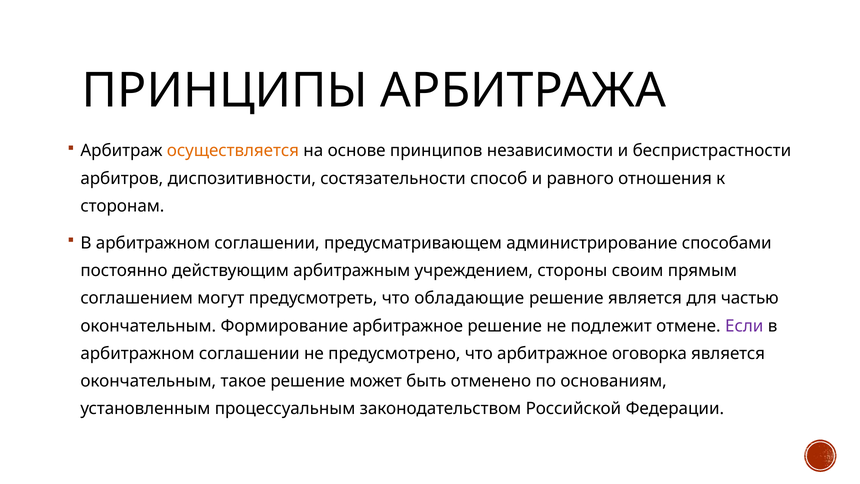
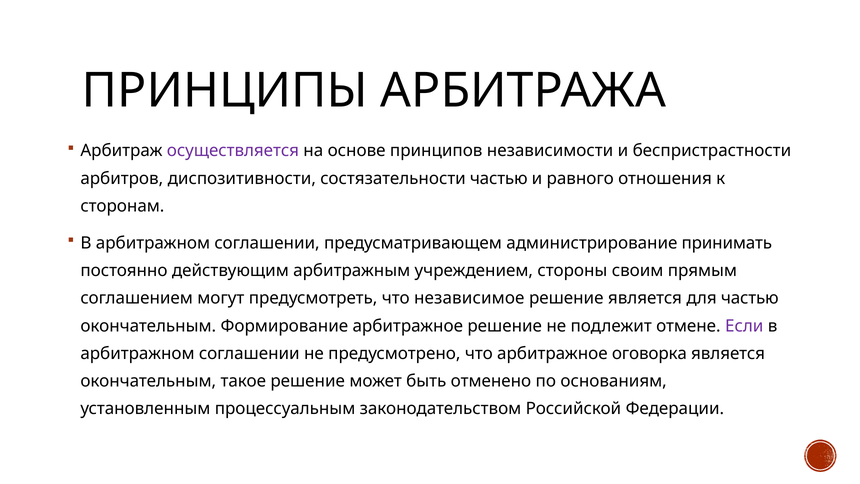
осуществляется colour: orange -> purple (233, 151)
состязательности способ: способ -> частью (499, 178)
способами: способами -> принимать (727, 243)
обладающие: обладающие -> независимое (469, 298)
